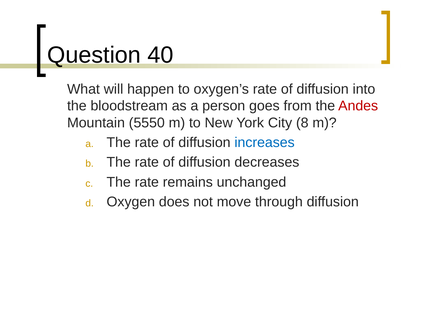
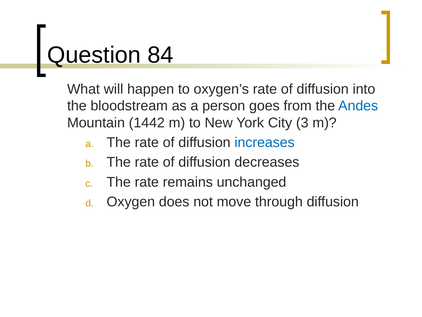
40: 40 -> 84 (160, 55)
Andes colour: red -> blue (358, 106)
5550: 5550 -> 1442 (147, 123)
8: 8 -> 3 (302, 123)
